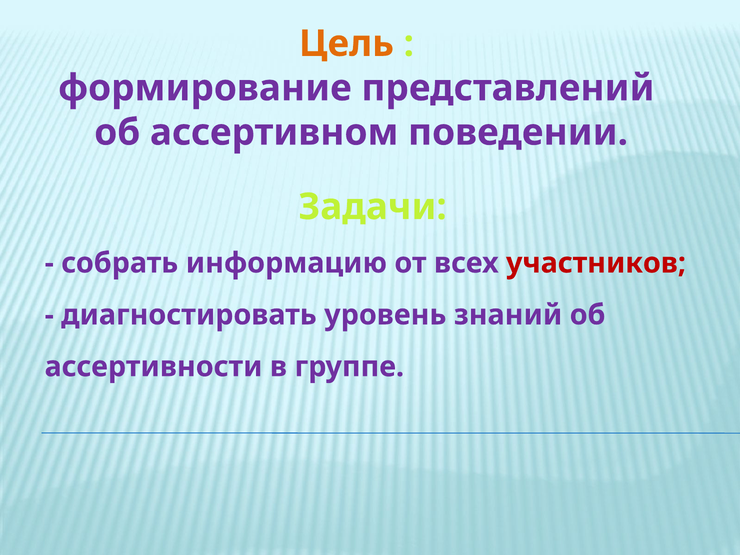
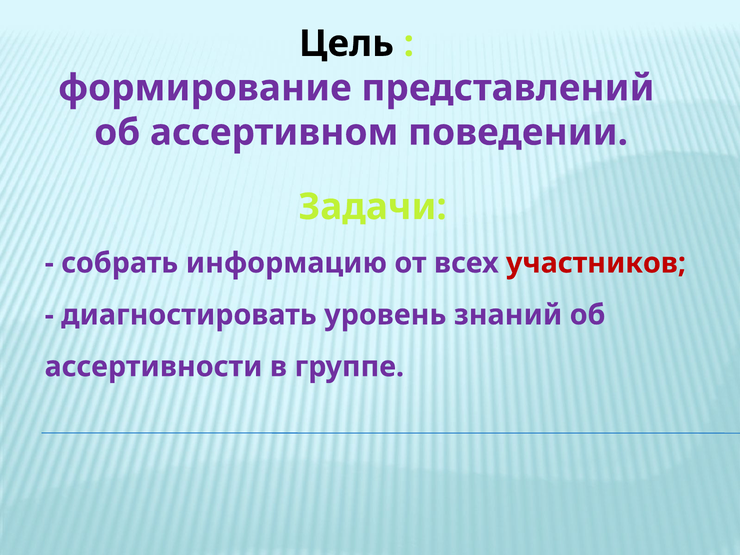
Цель colour: orange -> black (346, 44)
